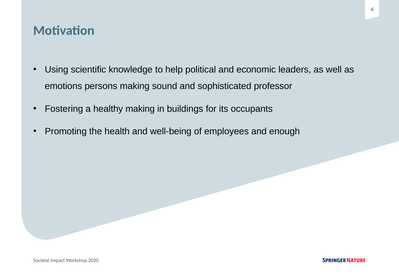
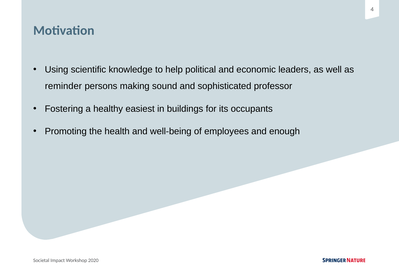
emotions: emotions -> reminder (63, 86)
healthy making: making -> easiest (140, 109)
